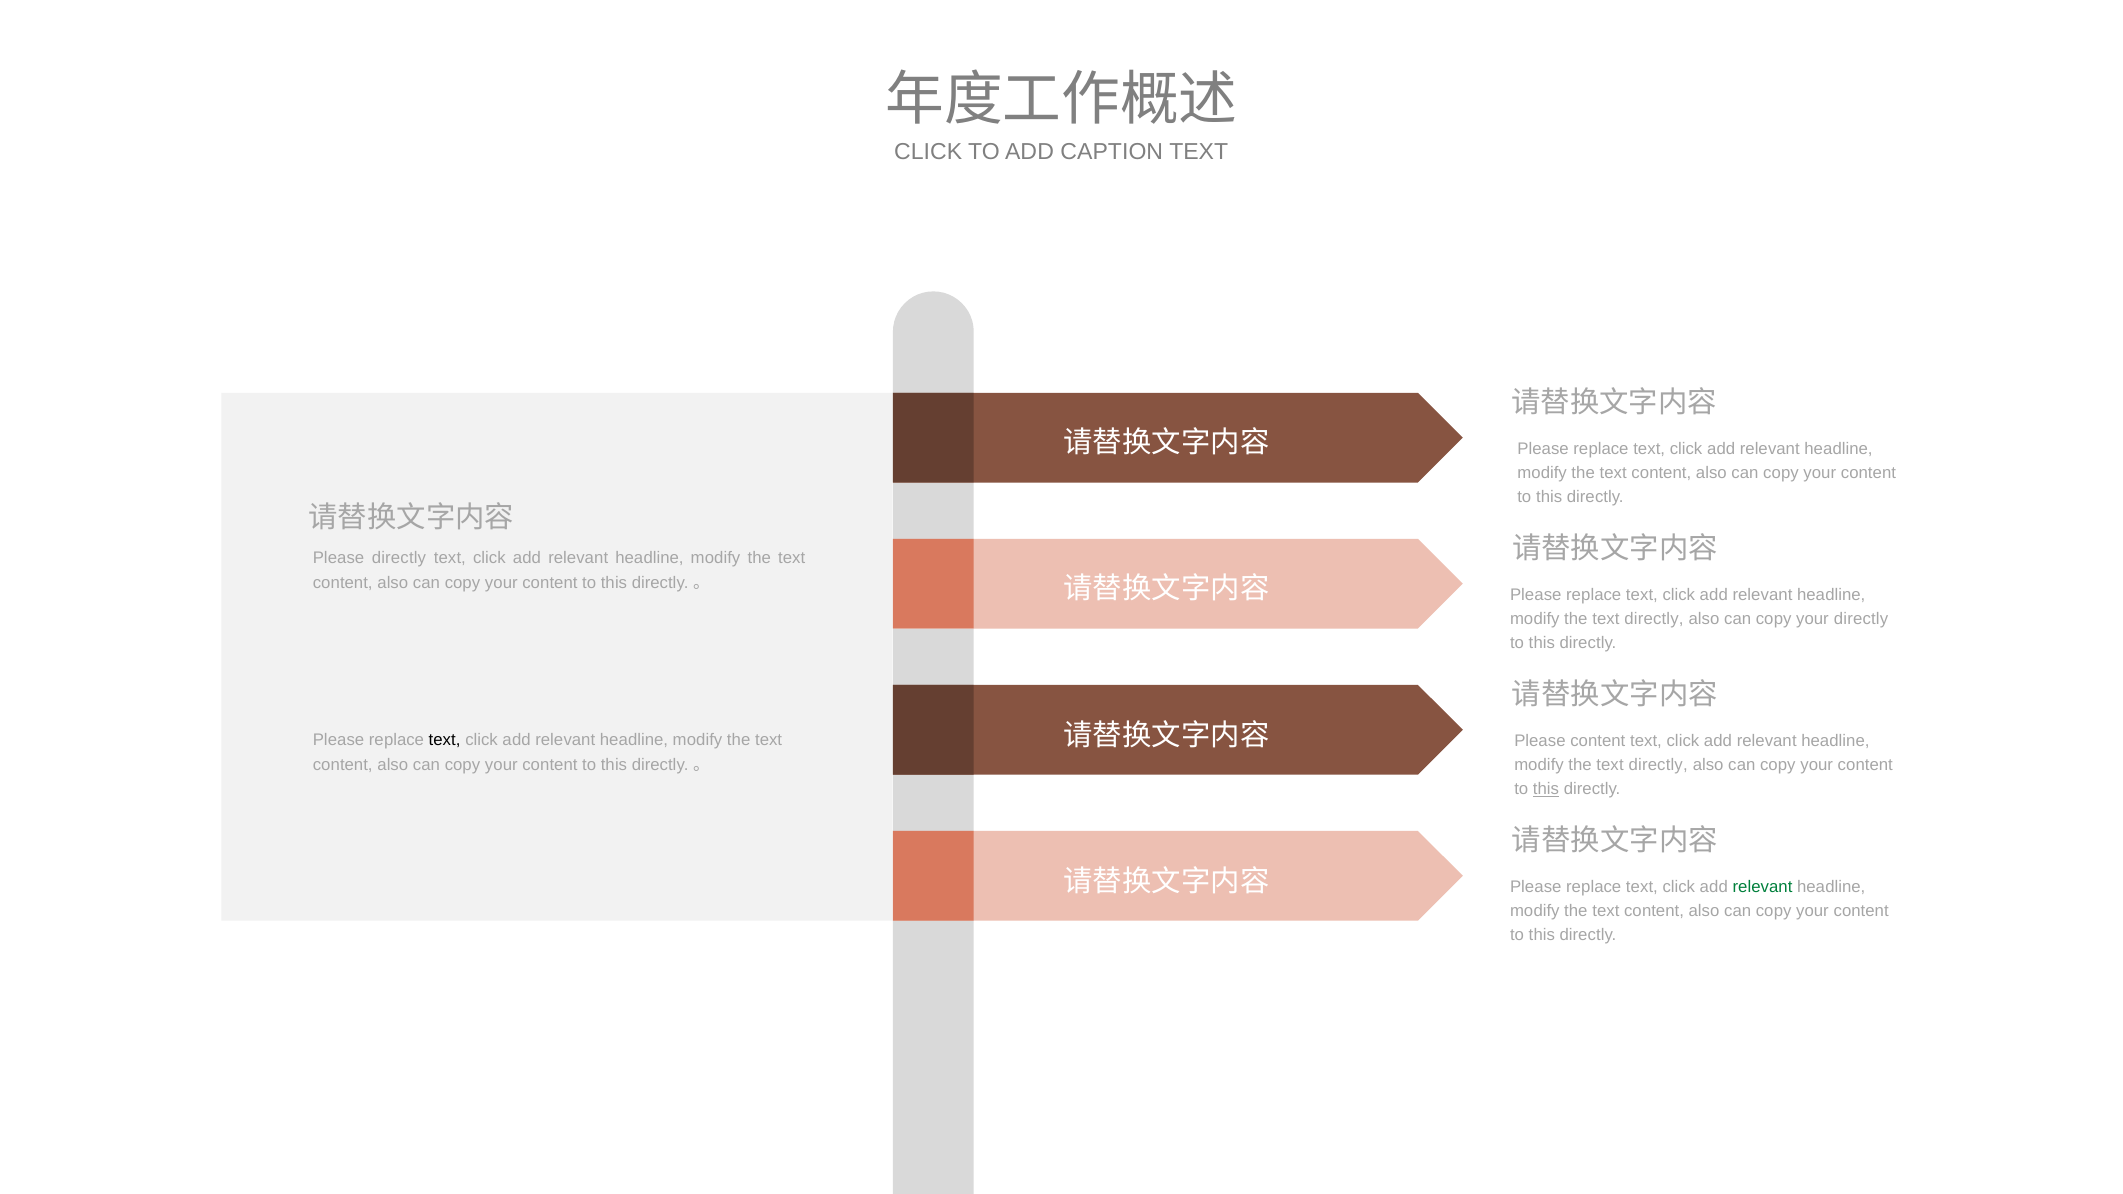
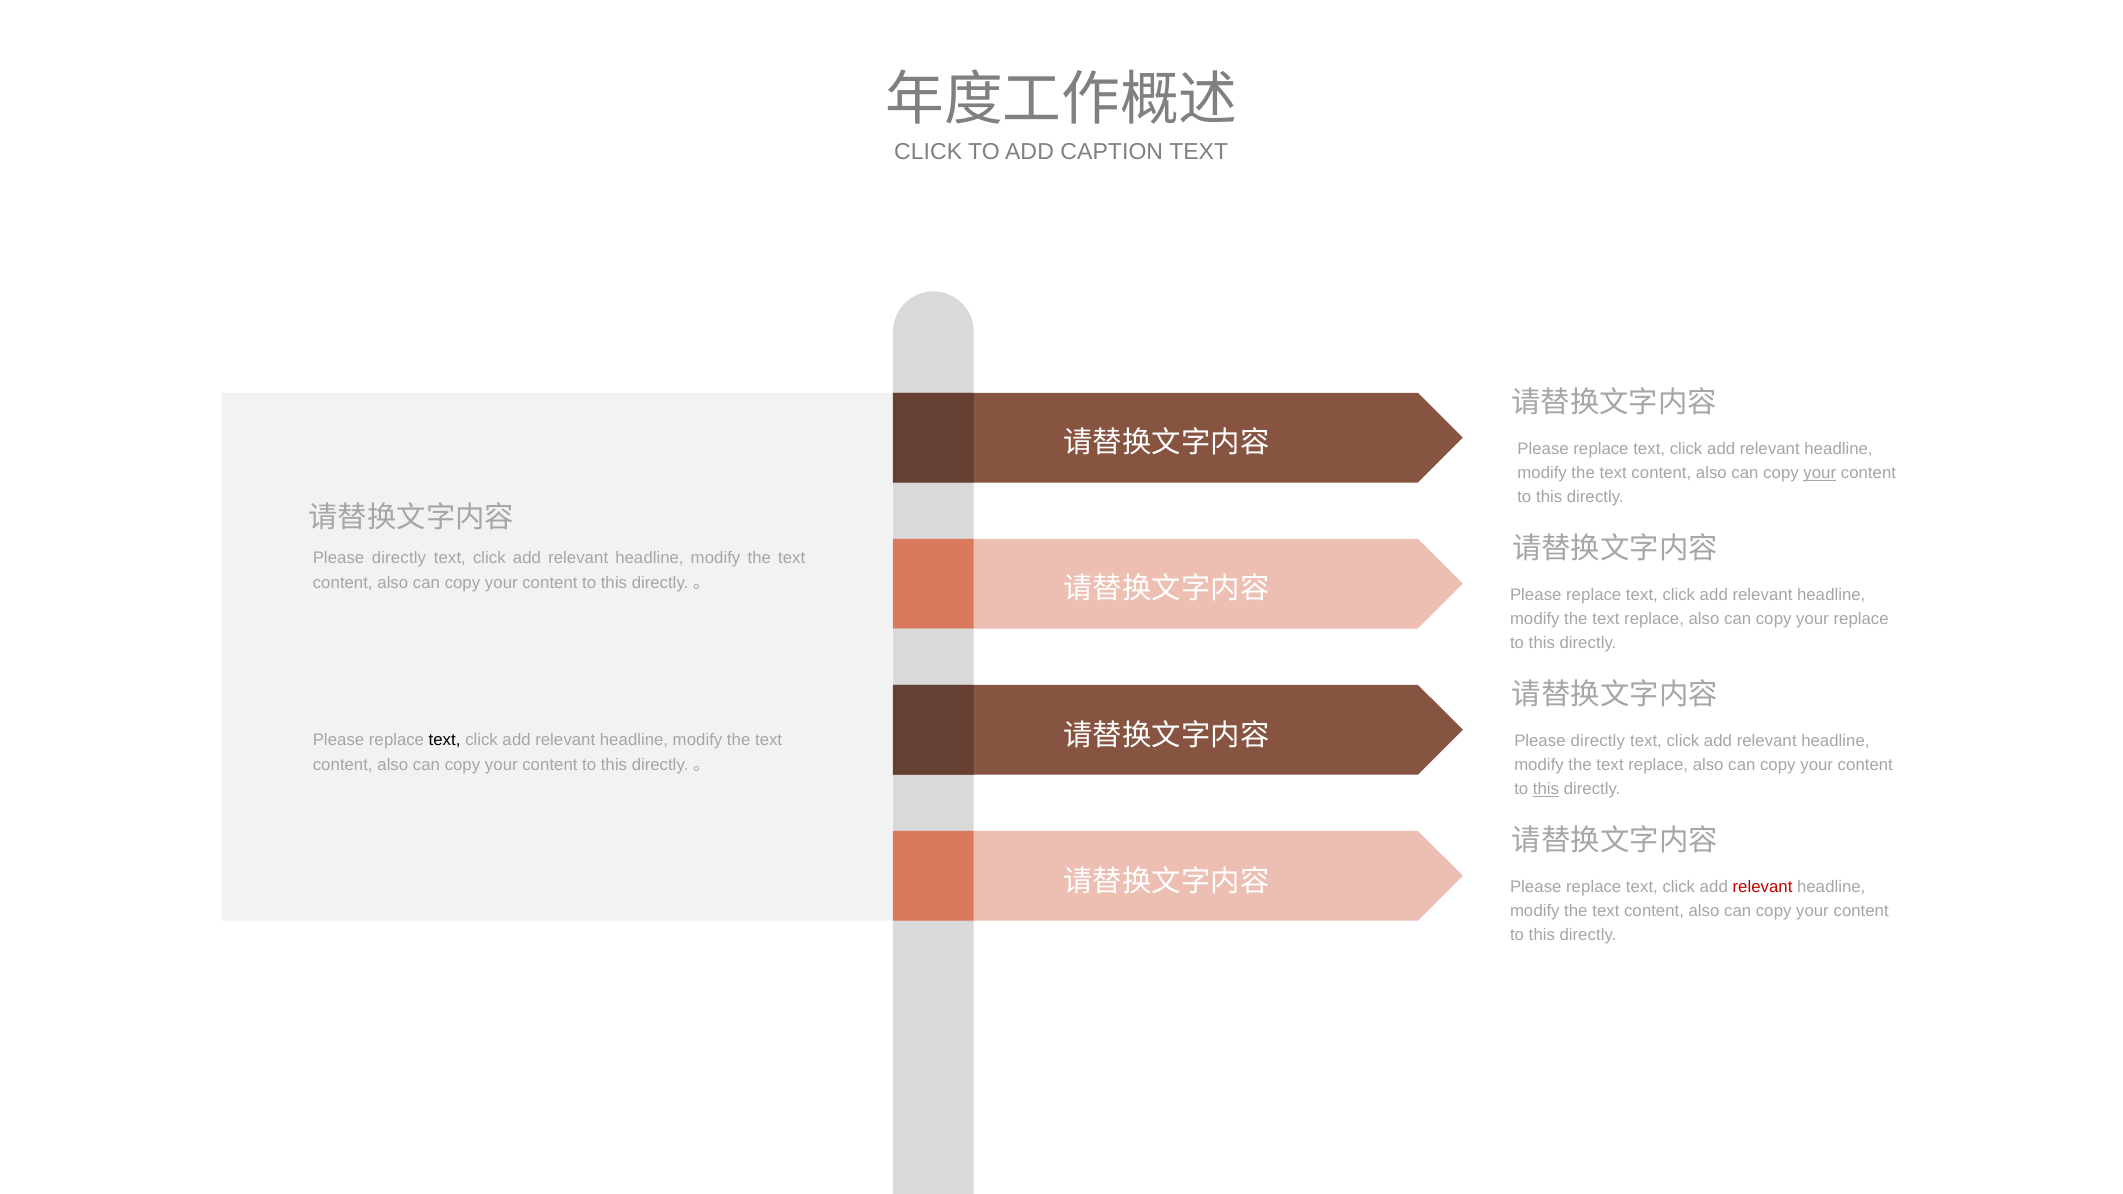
your underline: none -> present (1820, 473)
directly: directly -> replace (1654, 619)
your directly: directly -> replace (1861, 619)
content: content -> directly (1598, 741)
directly: directly -> replace (1658, 765)
relevant colour: green -> red (1763, 887)
